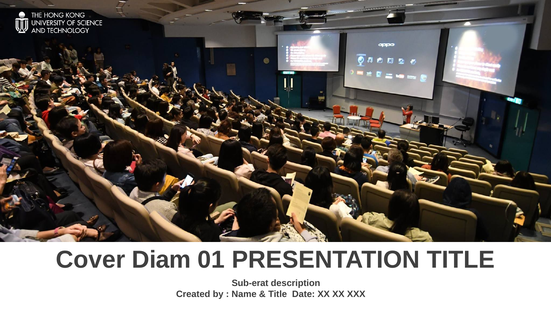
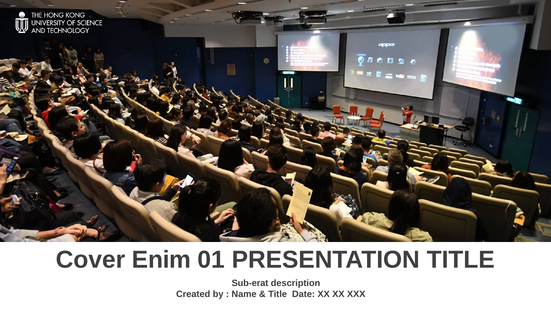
Diam: Diam -> Enim (162, 260)
